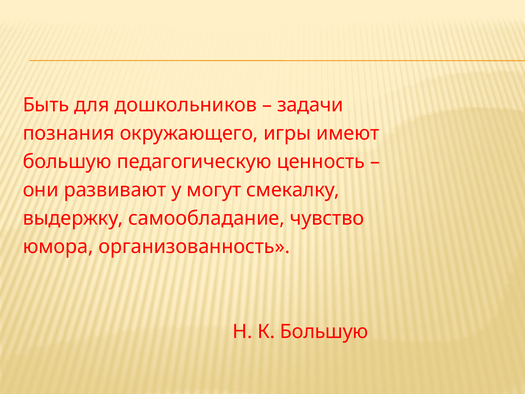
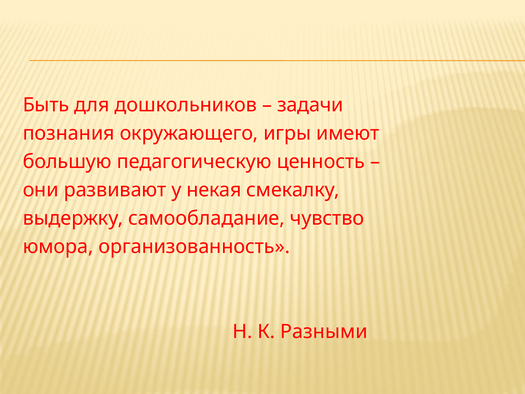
могут: могут -> некая (214, 190)
К Большую: Большую -> Разными (324, 332)
